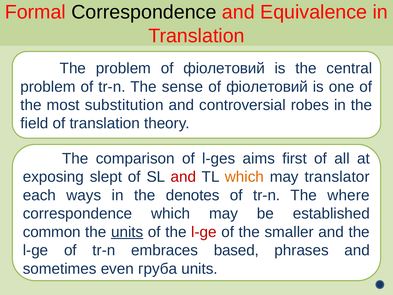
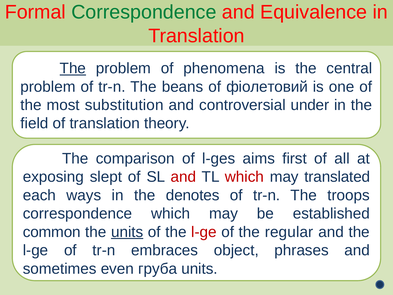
Correspondence colour: black -> green (144, 12)
The underline: none -> present (73, 68)
problem of фіолетовий: фіолетовий -> phenomena (224, 68)
sense: sense -> beans (183, 87)
robes: robes -> under (310, 105)
which colour: orange -> red (244, 177)
translator: translator -> translated (337, 177)
where: where -> troops (349, 195)
smaller: smaller -> regular (289, 232)
based: based -> object (236, 250)
